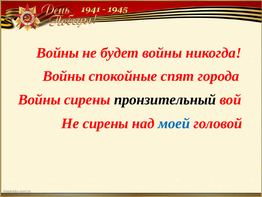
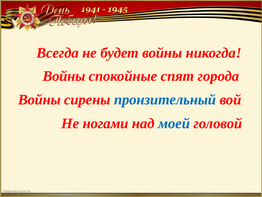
Войны: Войны -> Всегда (58, 53)
пронзительный colour: black -> blue (165, 99)
Не сирены: сирены -> ногами (106, 123)
